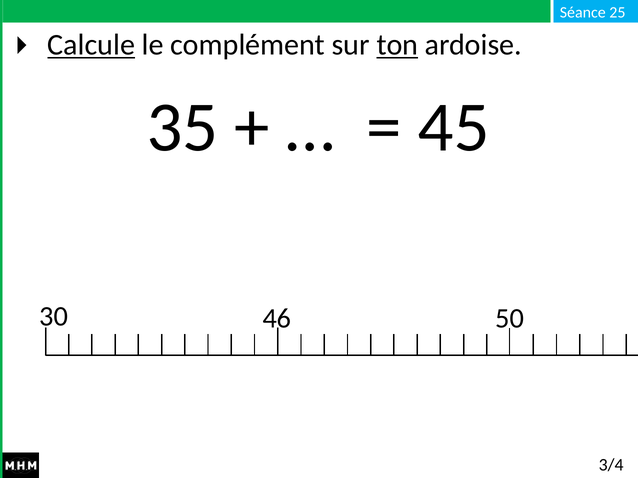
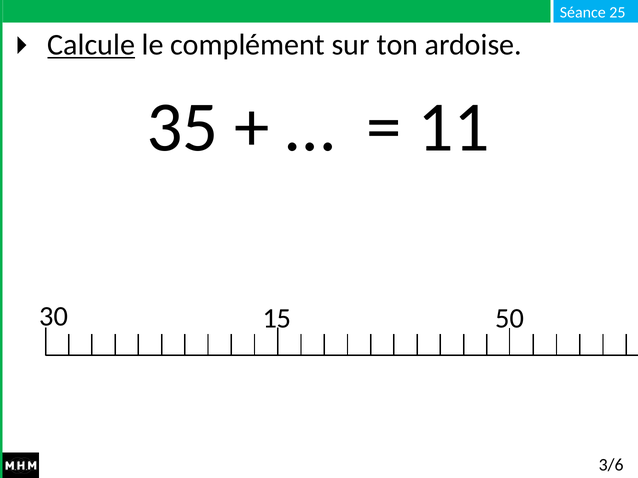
ton underline: present -> none (397, 45)
45: 45 -> 11 (454, 127)
46: 46 -> 15 (277, 319)
3/4: 3/4 -> 3/6 (611, 465)
